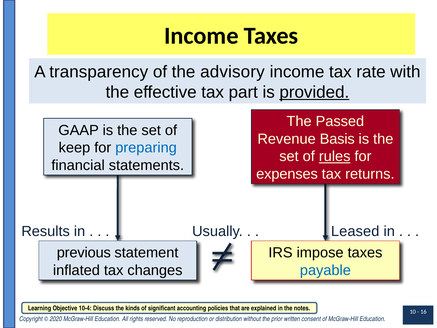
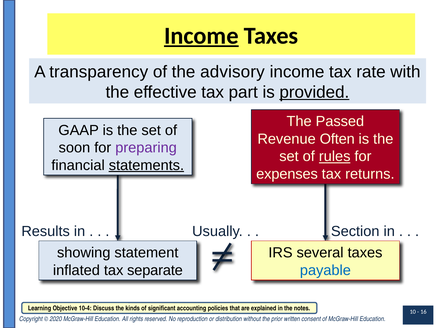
Income underline: none -> present (201, 36)
Basis: Basis -> Often (337, 139)
keep: keep -> soon (74, 148)
preparing colour: blue -> purple (146, 148)
statements underline: none -> present (146, 165)
Leased: Leased -> Section (355, 231)
previous: previous -> showing (84, 253)
impose: impose -> several (320, 253)
changes: changes -> separate (155, 270)
